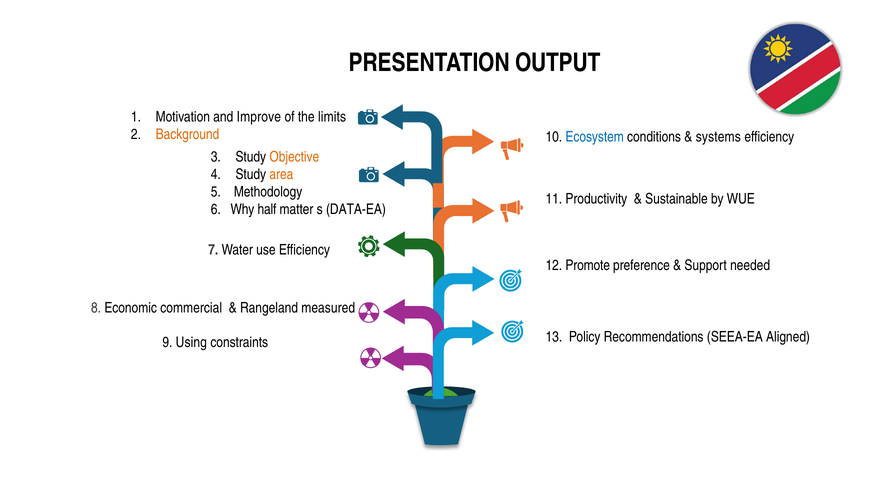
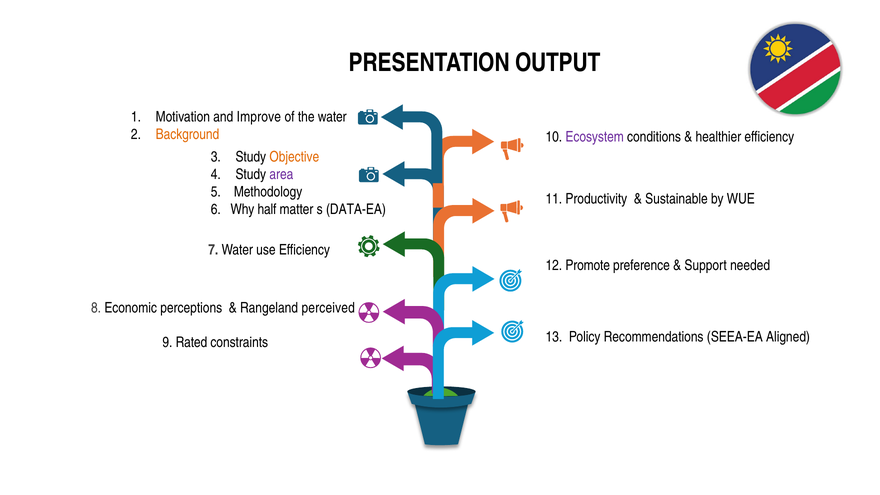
the limits: limits -> water (332, 117)
Ecosystem colour: blue -> purple (595, 137)
systems: systems -> healthier (718, 137)
area colour: orange -> purple (281, 174)
commercial: commercial -> perceptions (191, 308)
measured: measured -> perceived (328, 308)
Using: Using -> Rated (191, 342)
